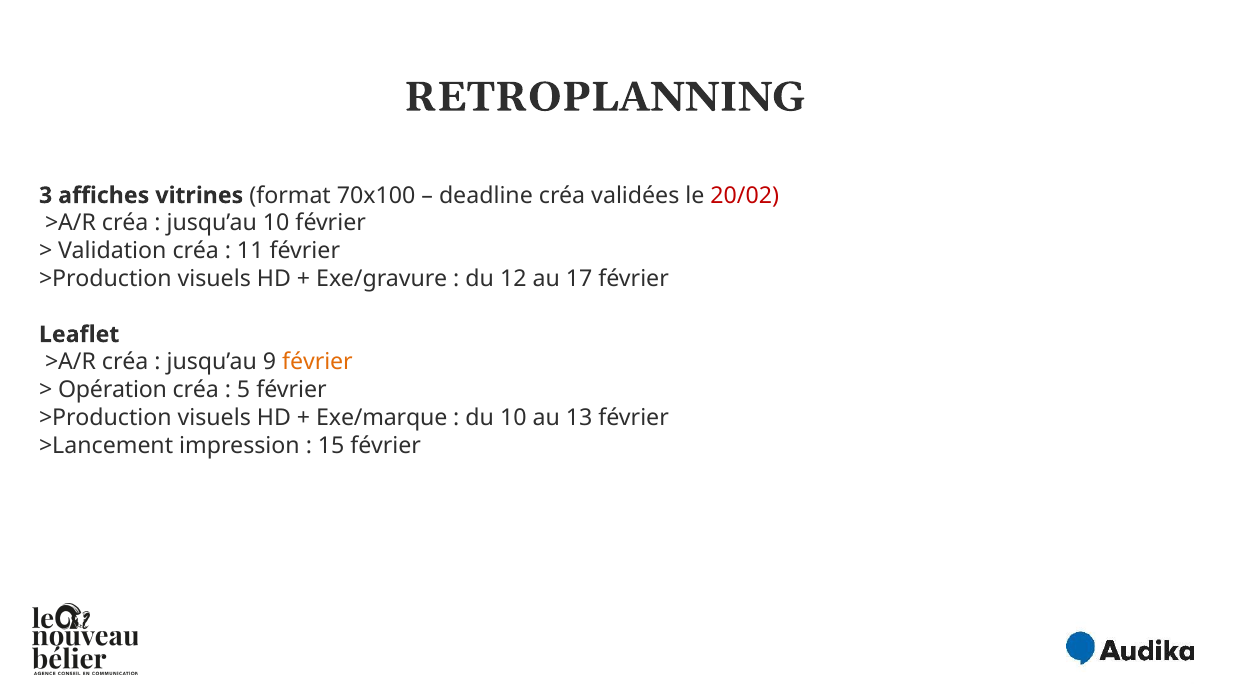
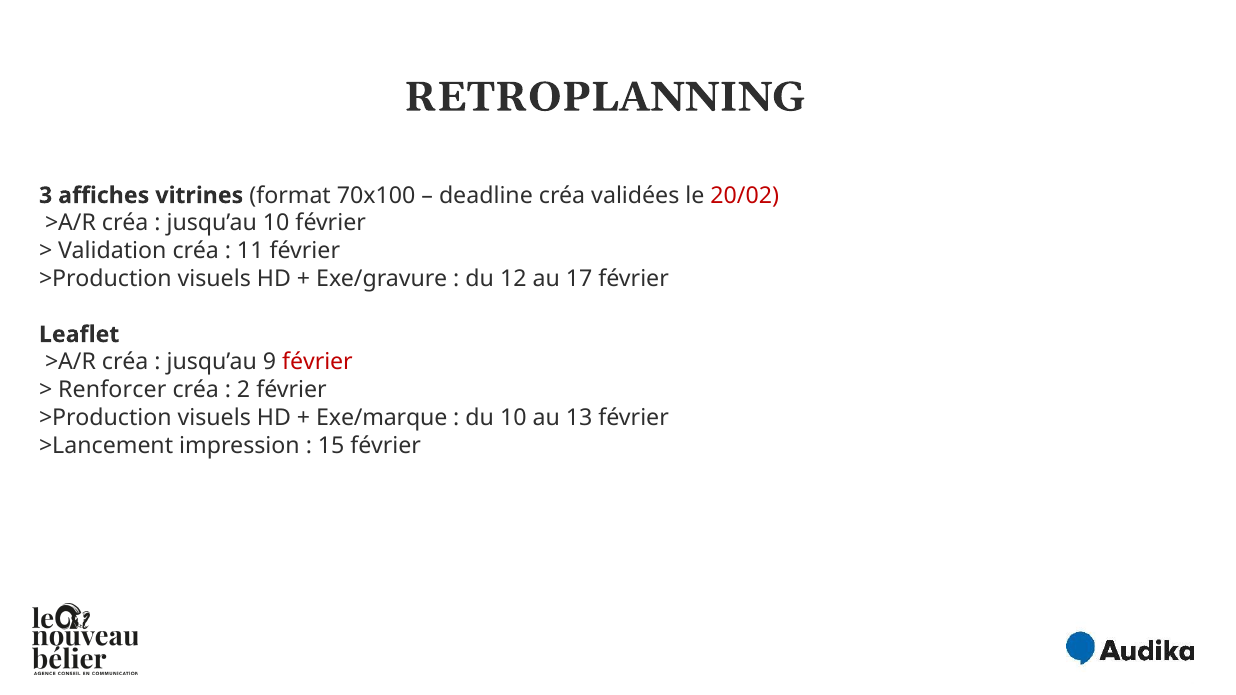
février colour: orange -> red (318, 362)
Opération: Opération -> Renforcer (112, 390)
5: 5 -> 2 (244, 390)
